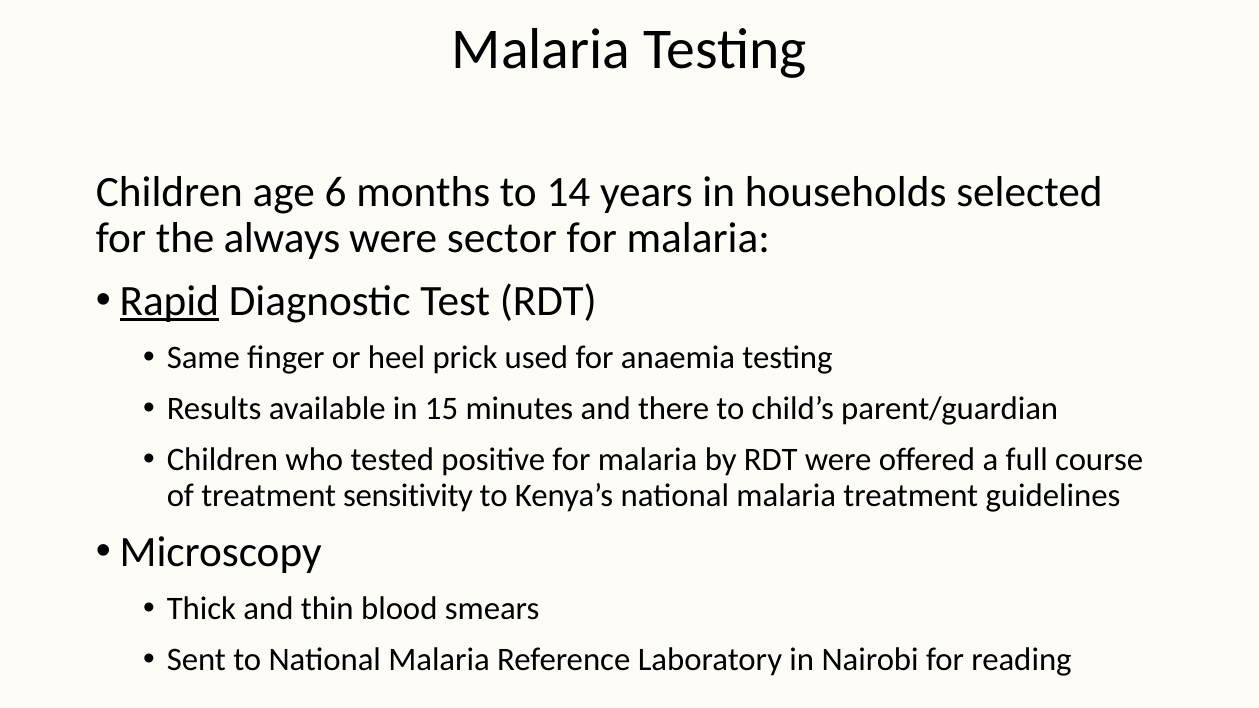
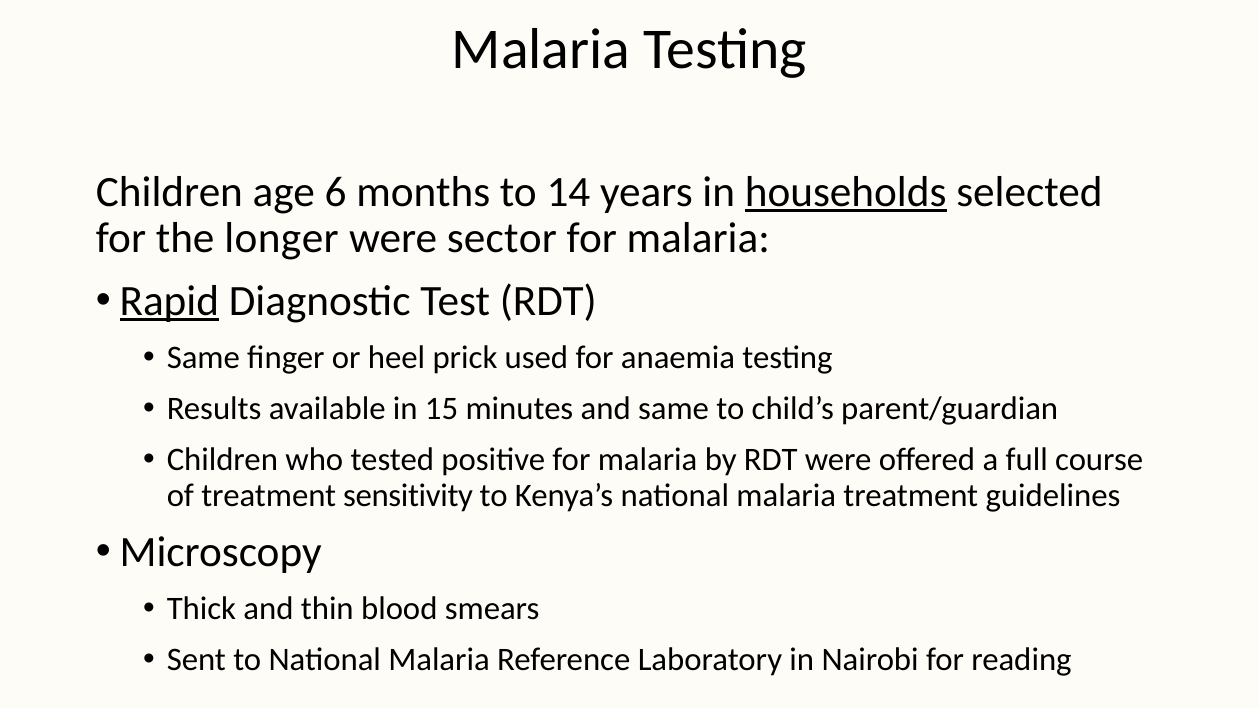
households underline: none -> present (846, 192)
always: always -> longer (282, 239)
and there: there -> same (674, 409)
